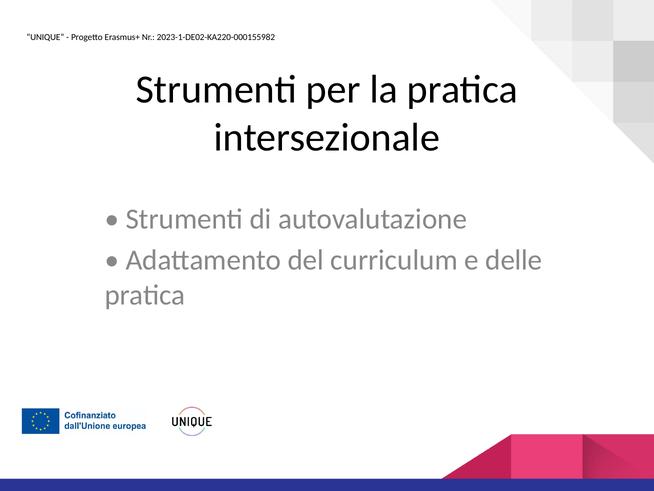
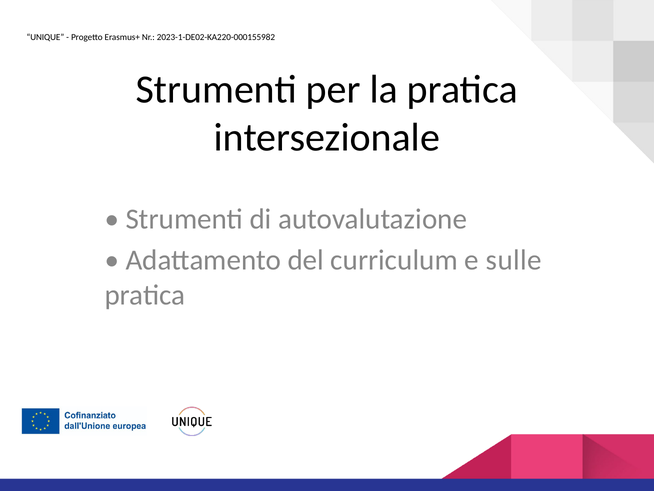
delle: delle -> sulle (514, 260)
